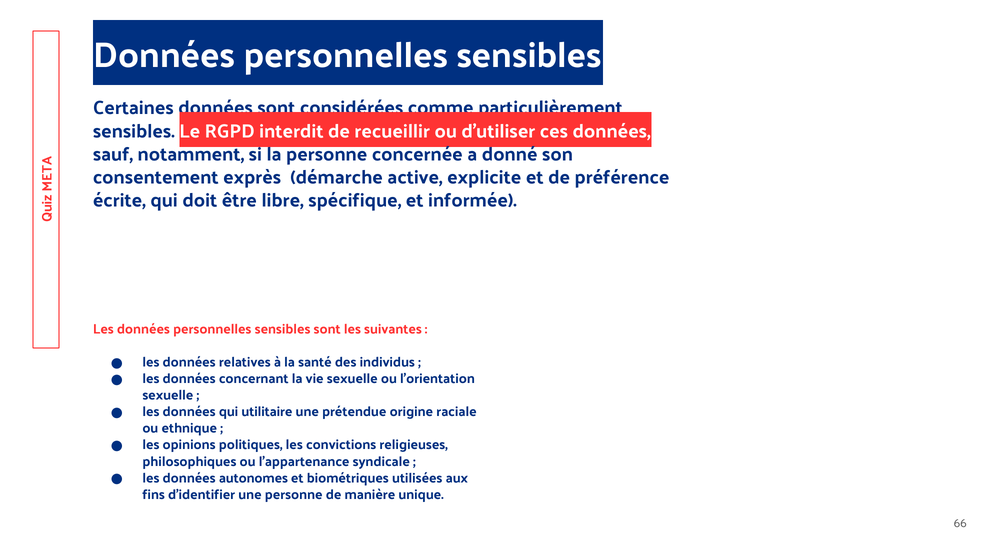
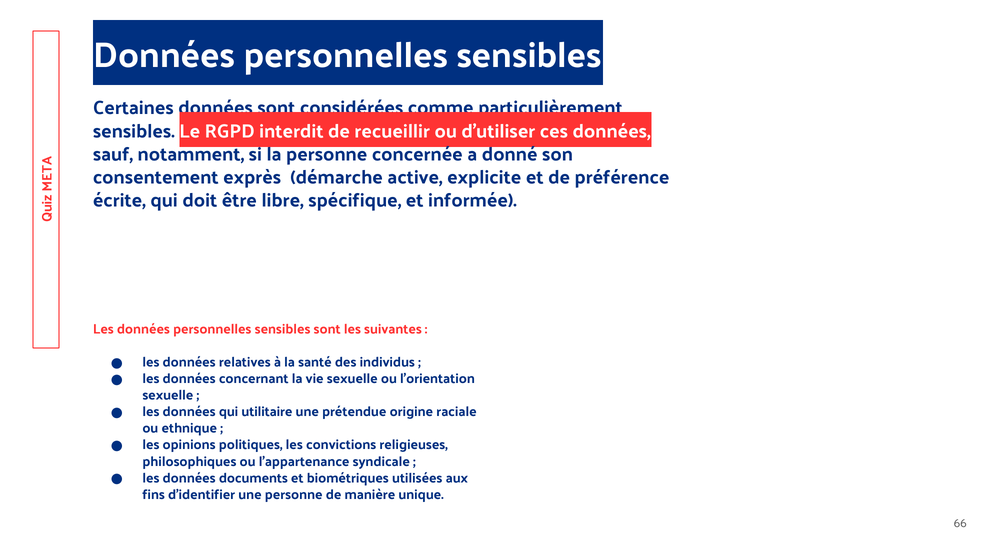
autonomes: autonomes -> documents (253, 478)
